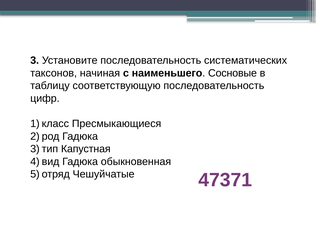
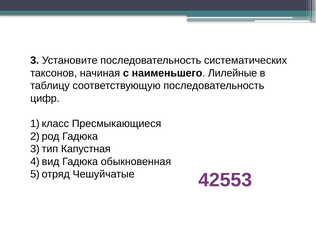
Сосновые: Сосновые -> Лилейные (233, 73)
47371: 47371 -> 42553 (225, 180)
